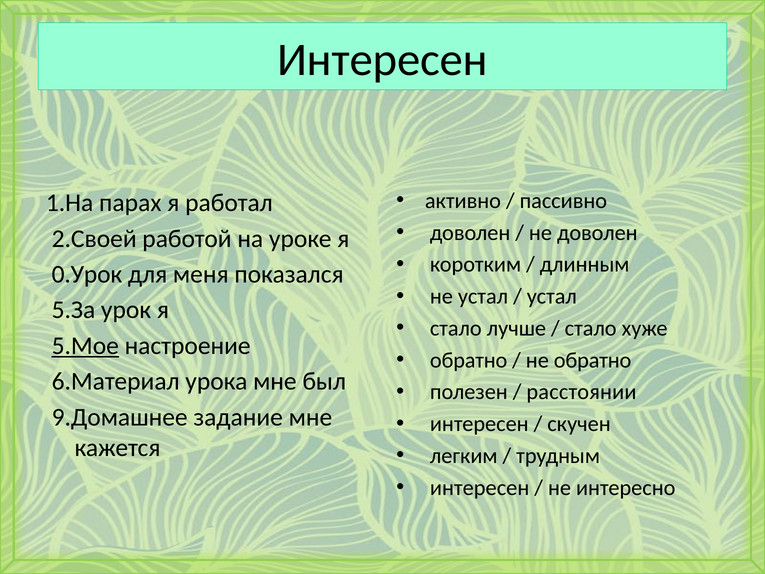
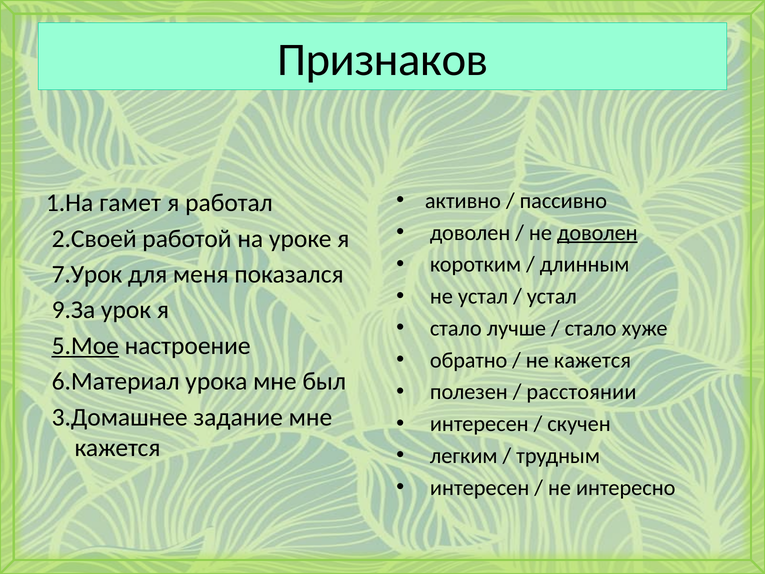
Интересен: Интересен -> Признаков (383, 60)
парах: парах -> гамет (130, 203)
доволен underline: none -> present (597, 233)
0.Урок: 0.Урок -> 7.Урок (87, 274)
5.За: 5.За -> 9.За (73, 310)
не обратно: обратно -> кажется (592, 360)
9.Домашнее: 9.Домашнее -> 3.Домашнее (120, 417)
